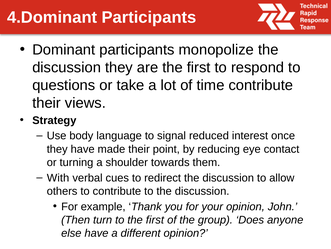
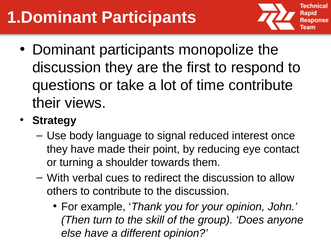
4.Dominant: 4.Dominant -> 1.Dominant (52, 17)
to the first: first -> skill (155, 219)
